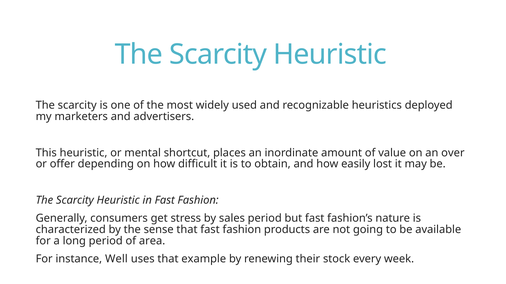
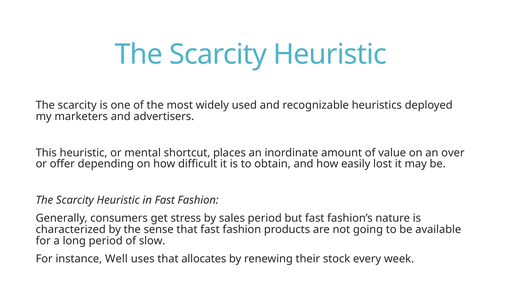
area: area -> slow (152, 241)
example: example -> allocates (204, 260)
